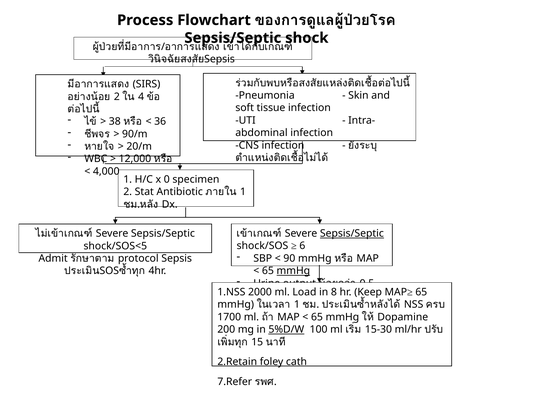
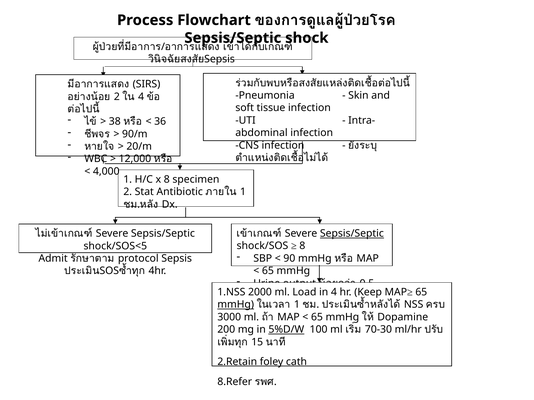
x 0: 0 -> 8 (167, 180)
6: 6 -> 8 (302, 246)
mmHg underline: present -> none (293, 271)
in 8: 8 -> 4 (334, 292)
mmHg underline: none -> present (236, 305)
1700: 1700 -> 3000 (229, 317)
15-30: 15-30 -> 70-30 (378, 330)
7.Refer: 7.Refer -> 8.Refer (235, 382)
